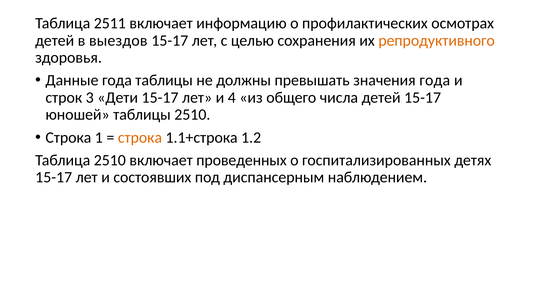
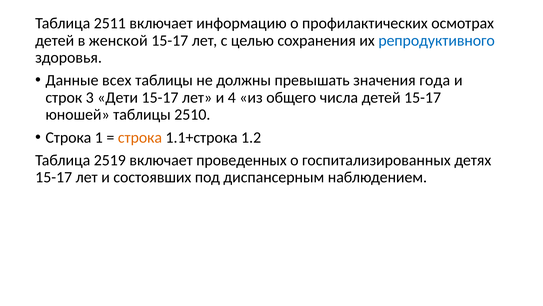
выездов: выездов -> женской (118, 40)
репродуктивного colour: orange -> blue (437, 40)
Данные года: года -> всех (117, 80)
Таблица 2510: 2510 -> 2519 (110, 160)
